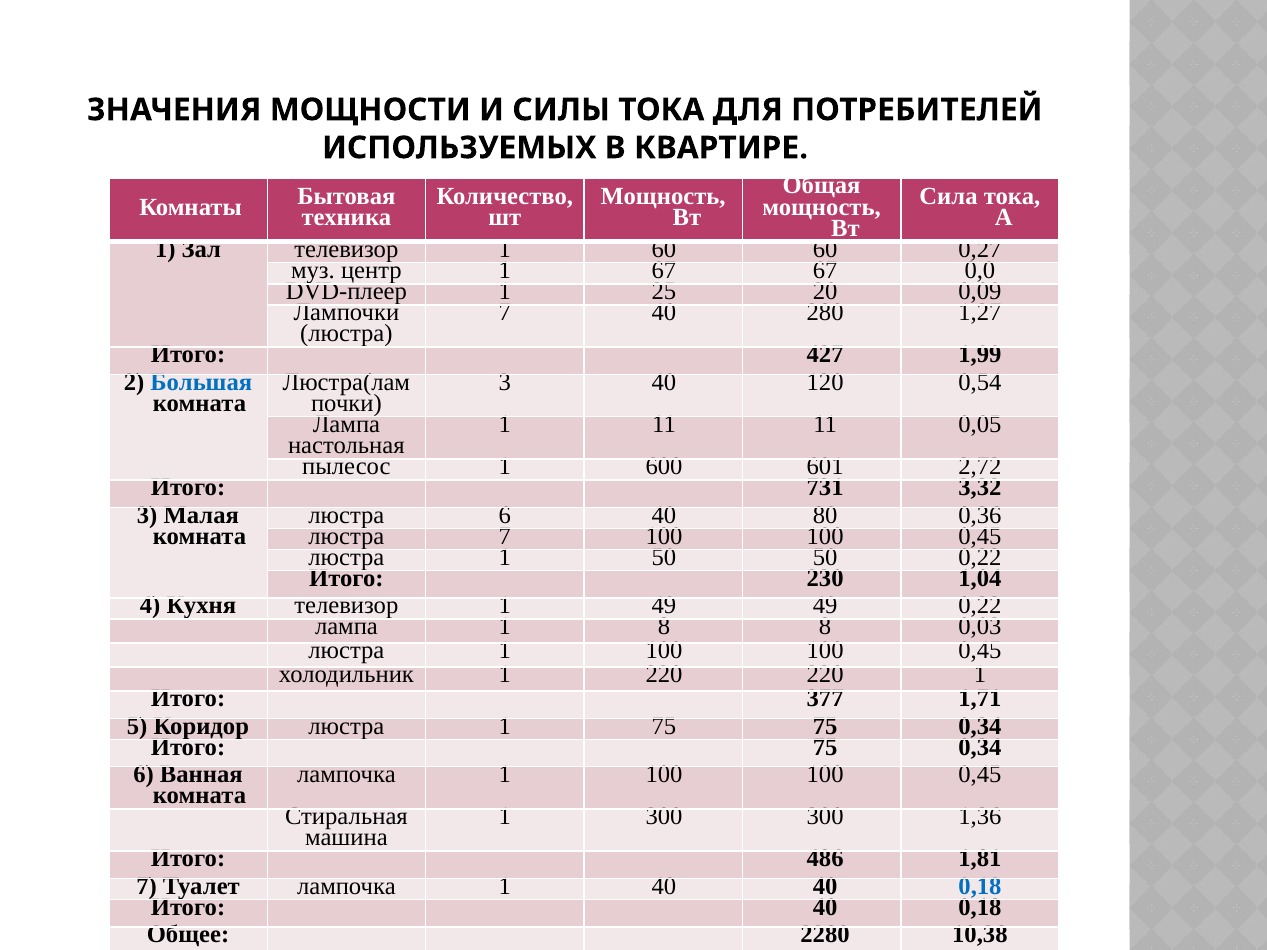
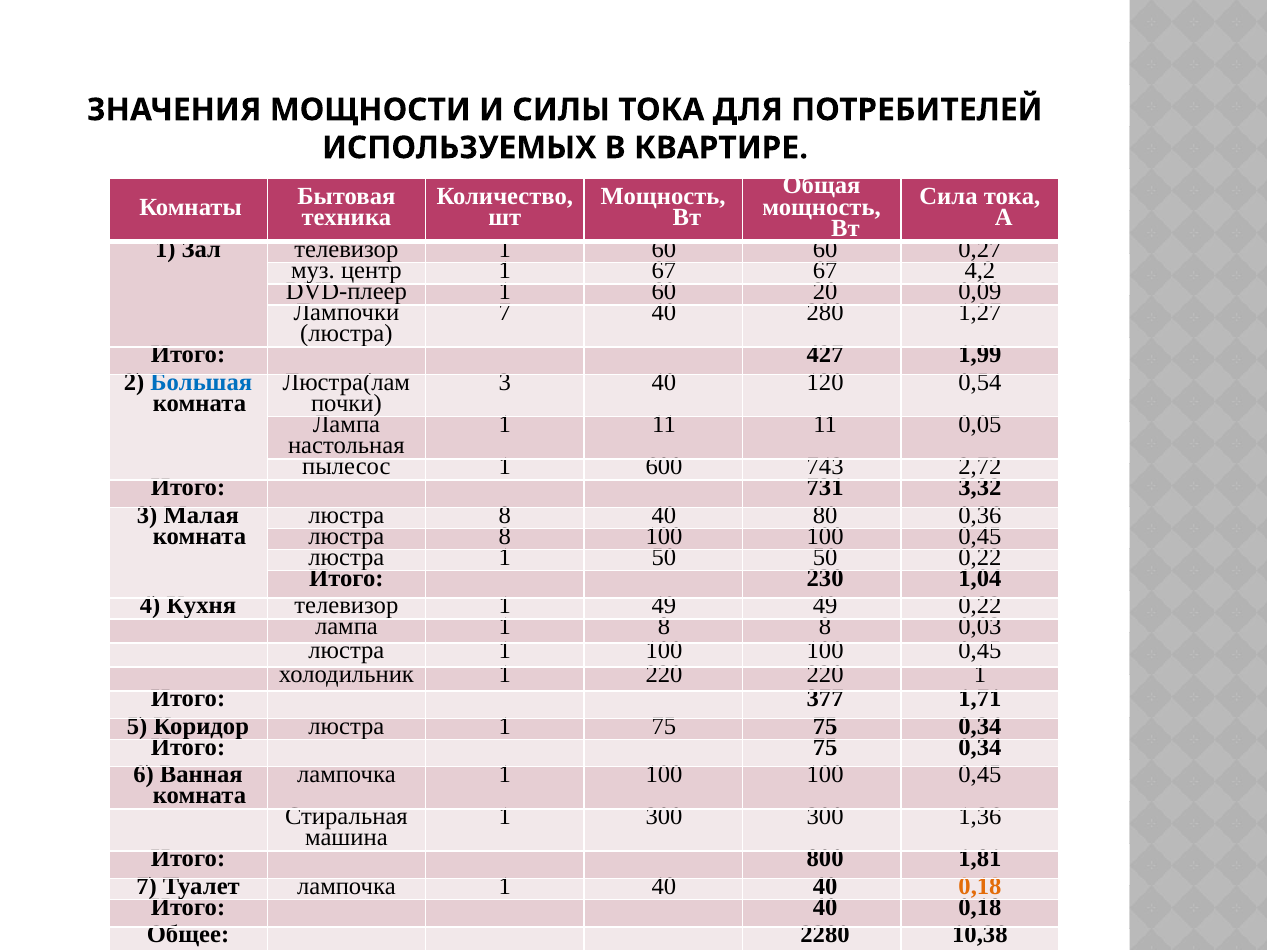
0,0: 0,0 -> 4,2 (980, 270)
DVD-плеер 1 25: 25 -> 60 (664, 292)
601: 601 -> 743 (825, 467)
6: 6 -> 8 (505, 515)
7: 7 -> 8 (505, 536)
486: 486 -> 800 (825, 859)
0,18 colour: blue -> orange (980, 886)
